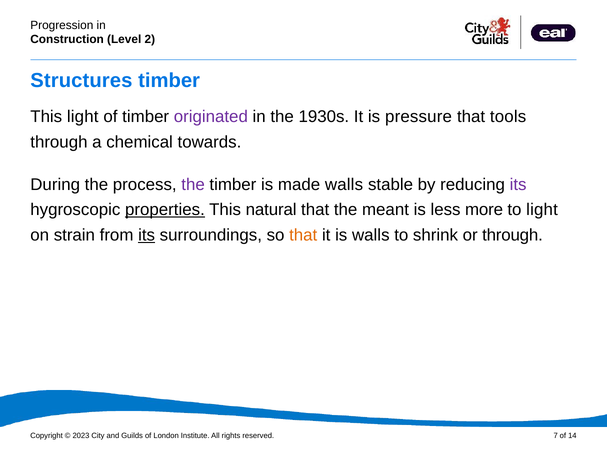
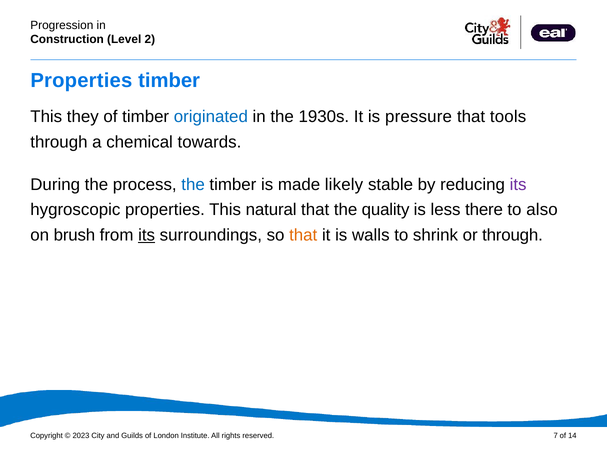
Structures: Structures -> Properties (81, 80)
This light: light -> they (83, 117)
originated colour: purple -> blue (211, 117)
the colour: purple -> blue (193, 184)
made walls: walls -> likely (344, 184)
properties underline: present -> none (165, 209)
meant: meant -> quality (386, 209)
more: more -> there (484, 209)
to light: light -> also (542, 209)
strain: strain -> brush (74, 235)
